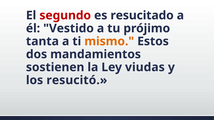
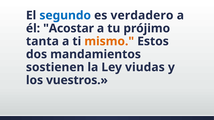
segundo colour: red -> blue (65, 15)
resucitado: resucitado -> verdadero (142, 15)
Vestido: Vestido -> Acostar (69, 28)
resucitó: resucitó -> vuestros (77, 80)
